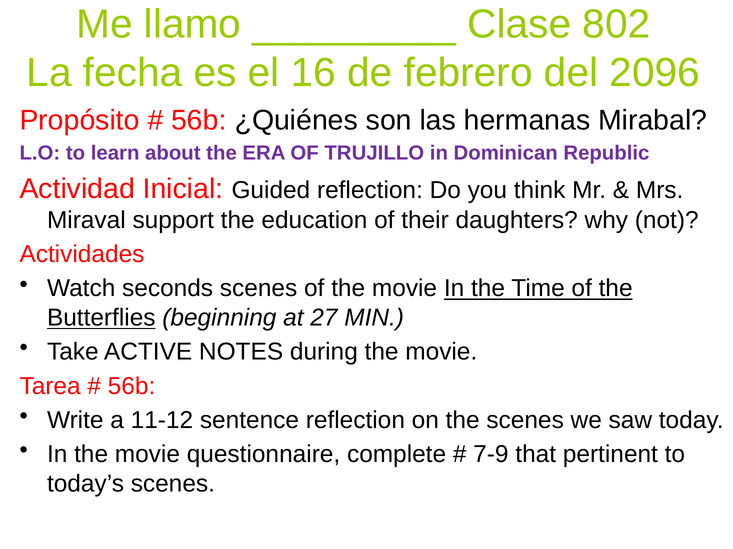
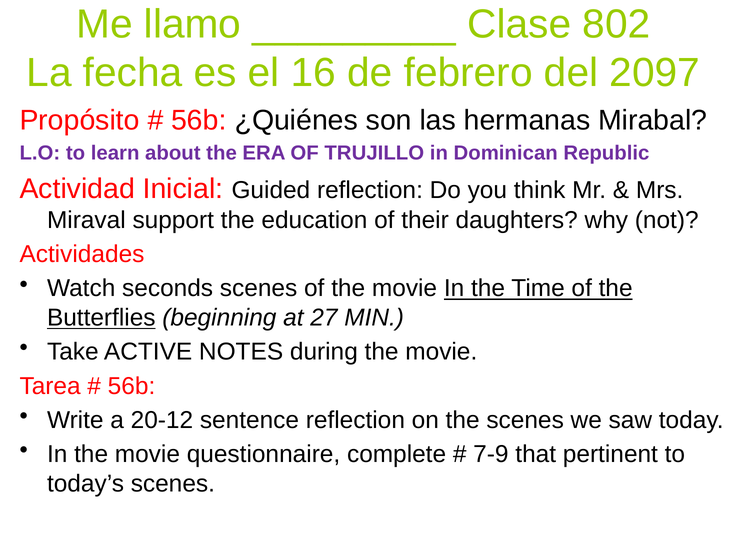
2096: 2096 -> 2097 (655, 73)
11-12: 11-12 -> 20-12 (162, 421)
